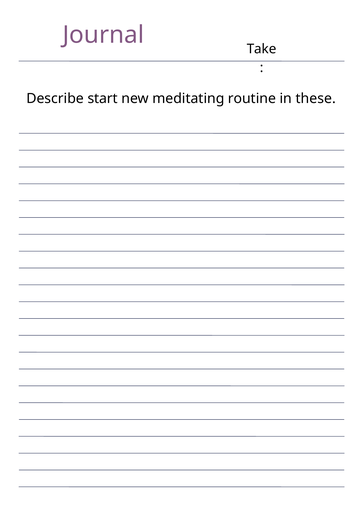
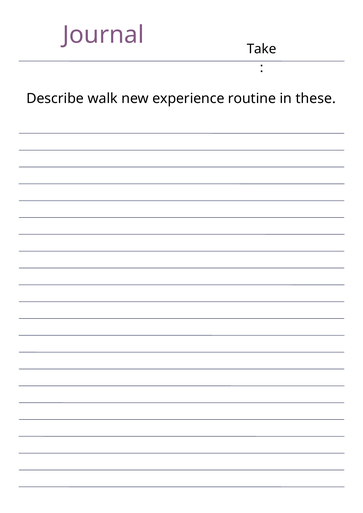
start: start -> walk (103, 99)
meditating: meditating -> experience (188, 99)
